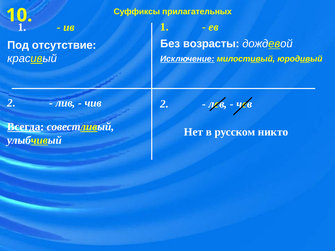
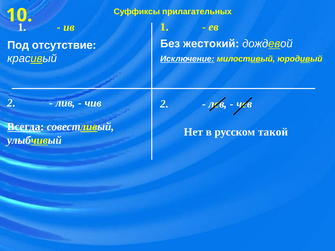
возрасты: возрасты -> жестокий (211, 44)
никто: никто -> такой (273, 132)
